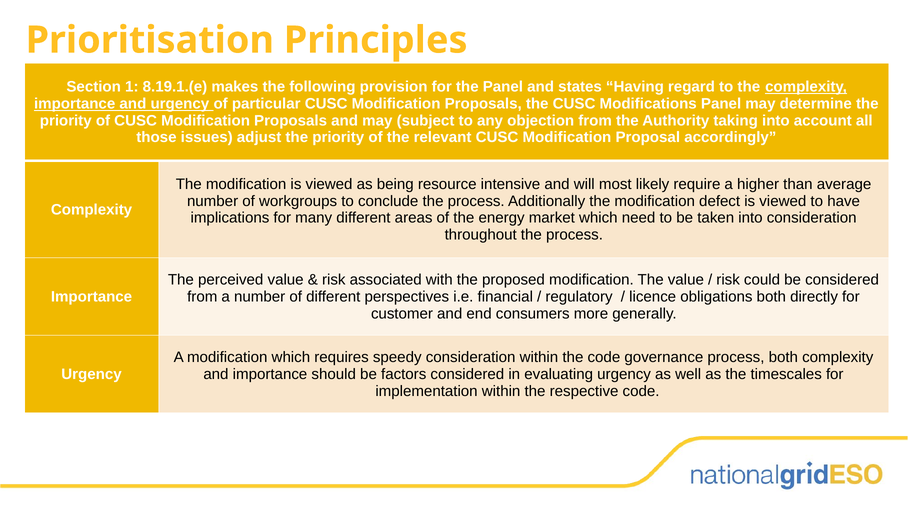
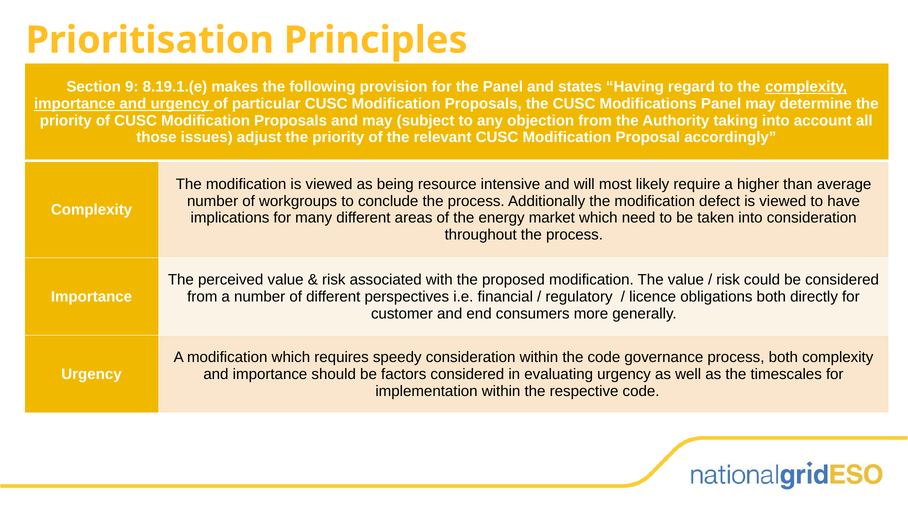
1: 1 -> 9 (132, 87)
